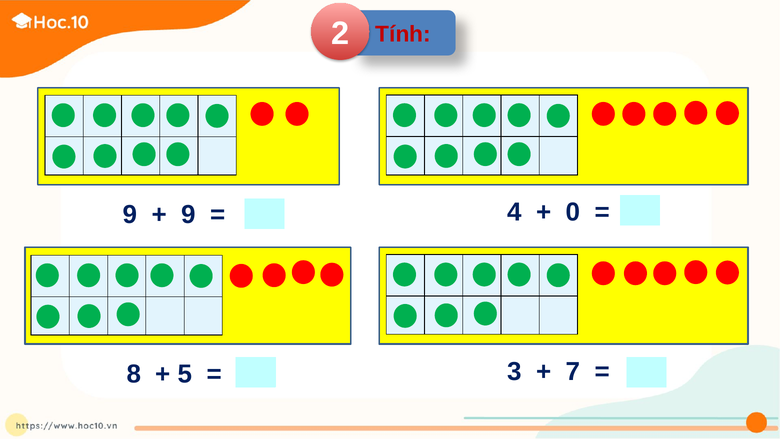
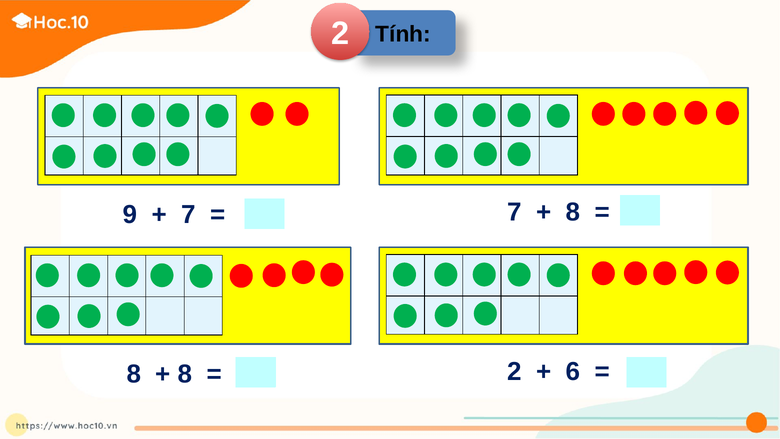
Tính colour: red -> black (403, 34)
9: 9 -> 7 (189, 215)
4: 4 -> 7 (515, 212)
0: 0 -> 8 (573, 212)
5: 5 -> 8 (185, 374)
3: 3 -> 2 (515, 371)
7: 7 -> 6 (573, 371)
